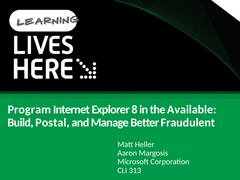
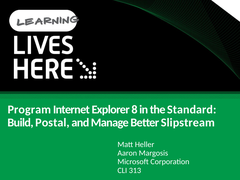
Available: Available -> Standard (192, 110)
Fraudulent: Fraudulent -> Slipstream (188, 123)
